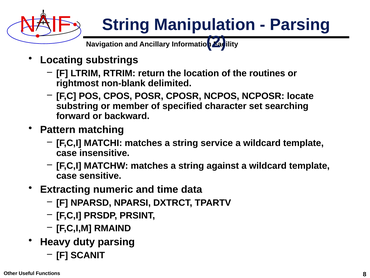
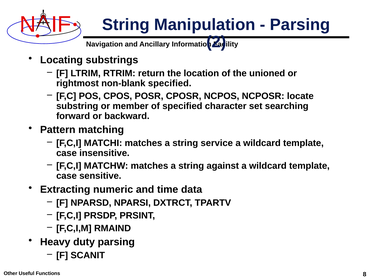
routines: routines -> unioned (267, 73)
non-blank delimited: delimited -> specified (170, 83)
